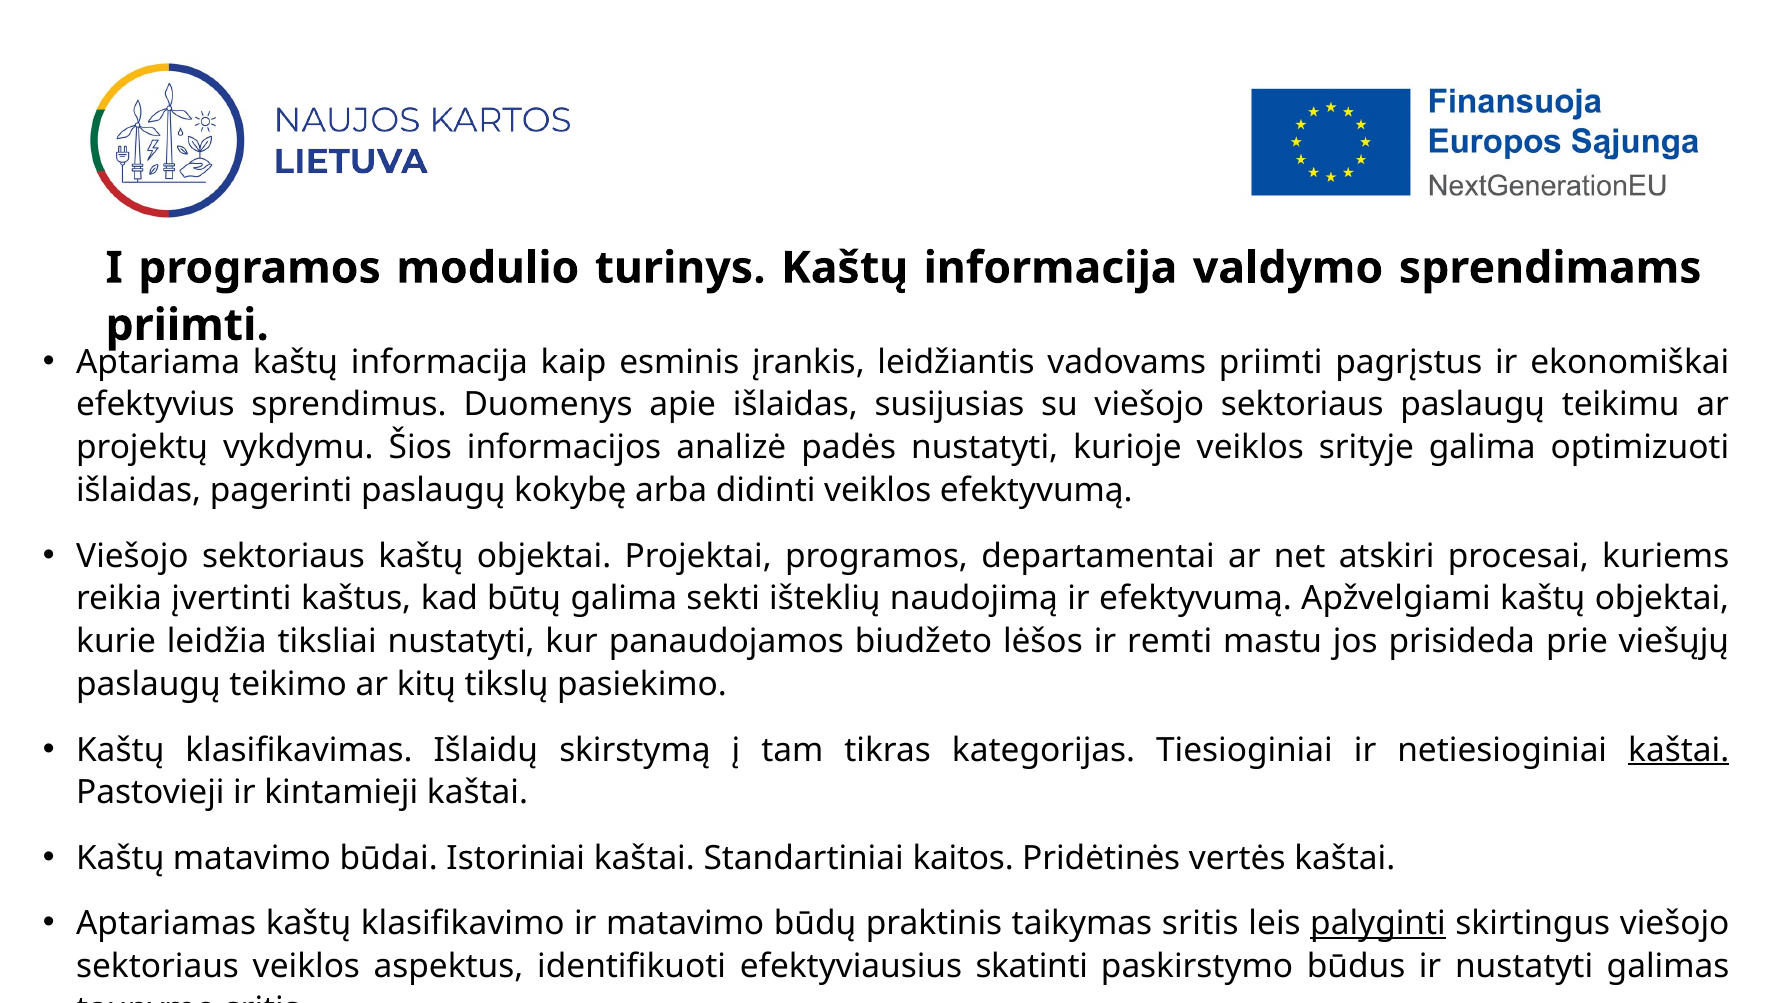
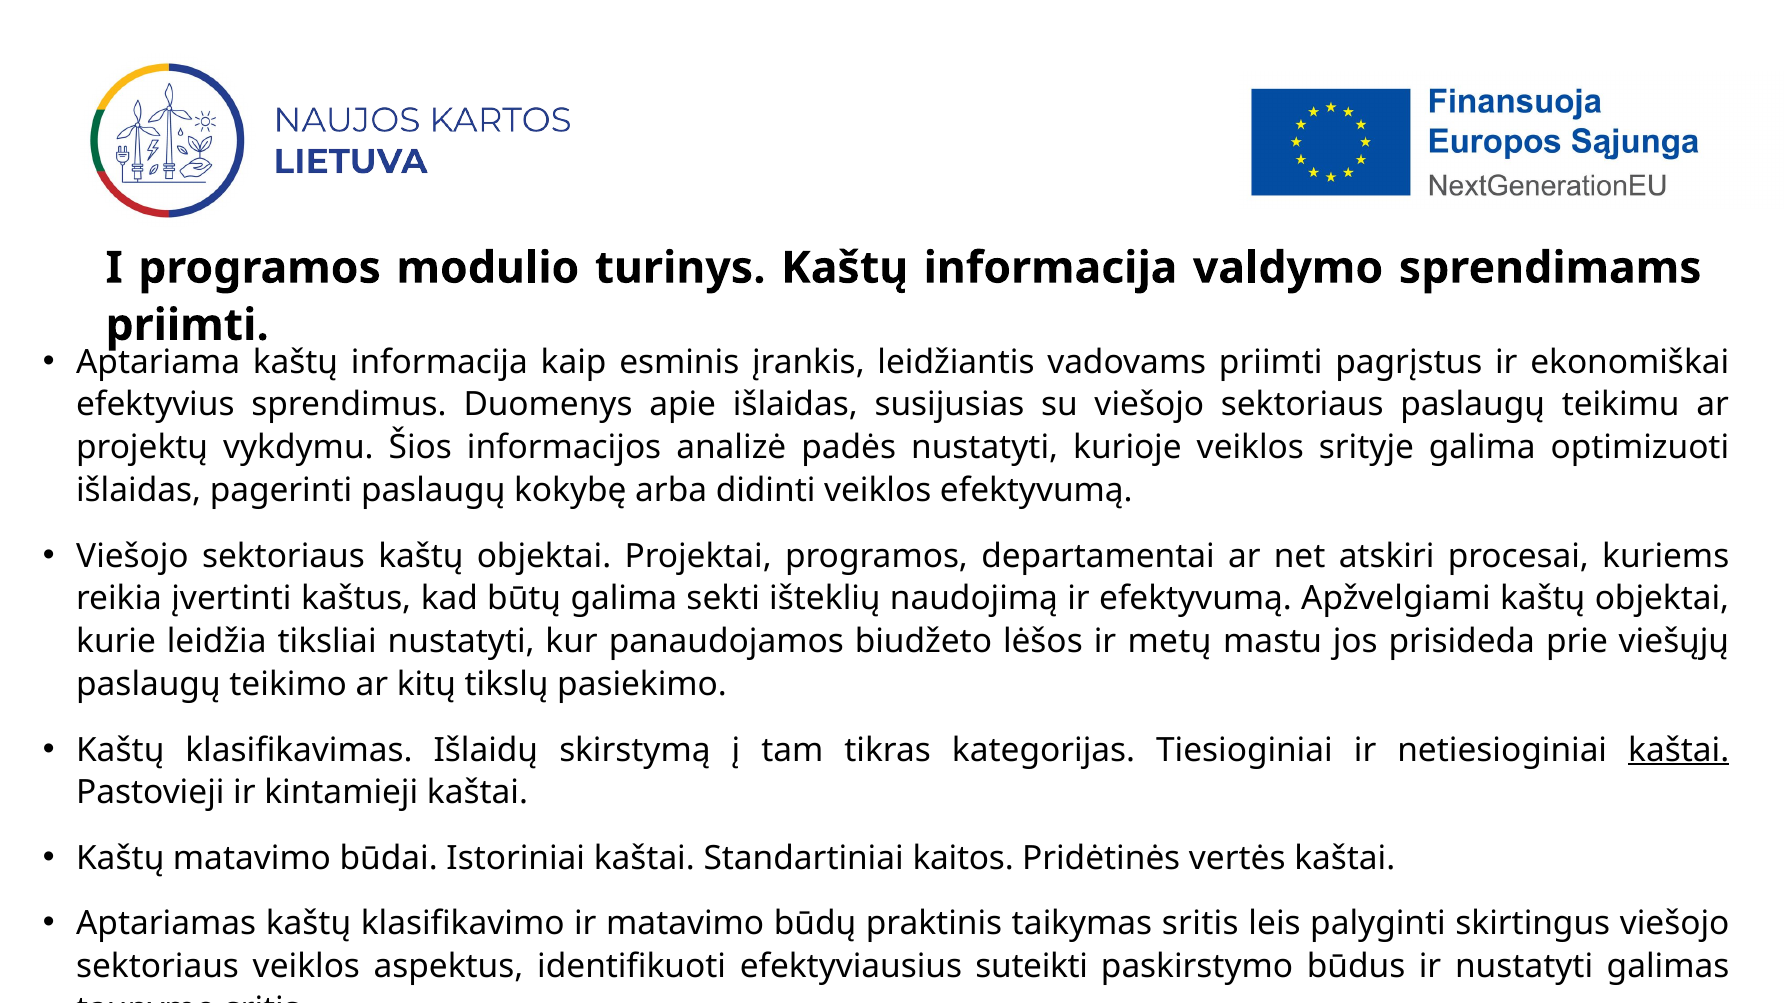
remti: remti -> metų (1169, 642)
palyginti underline: present -> none (1378, 924)
skatinti: skatinti -> suteikti (1032, 967)
